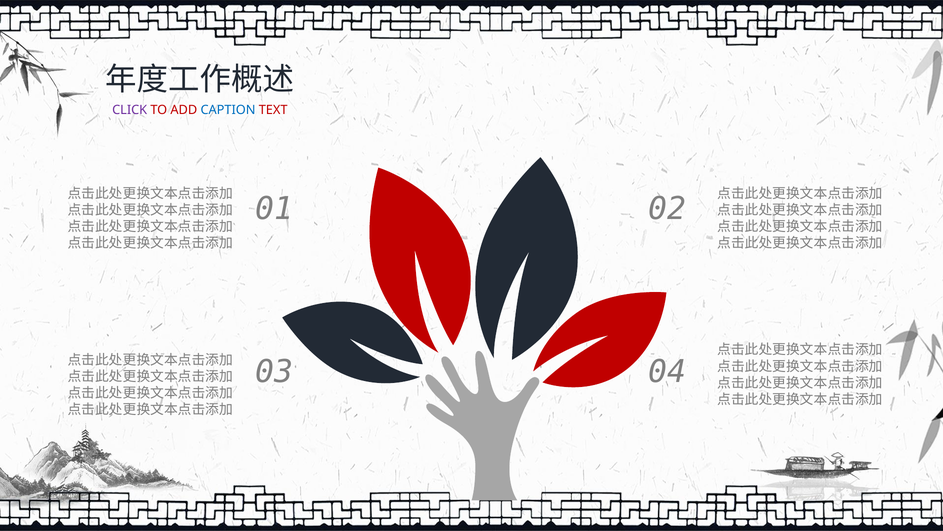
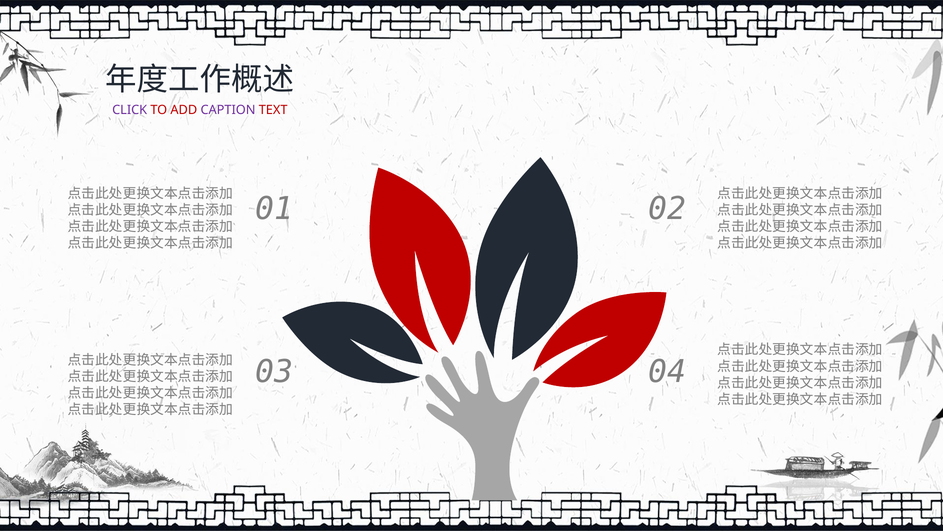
CAPTION colour: blue -> purple (228, 110)
